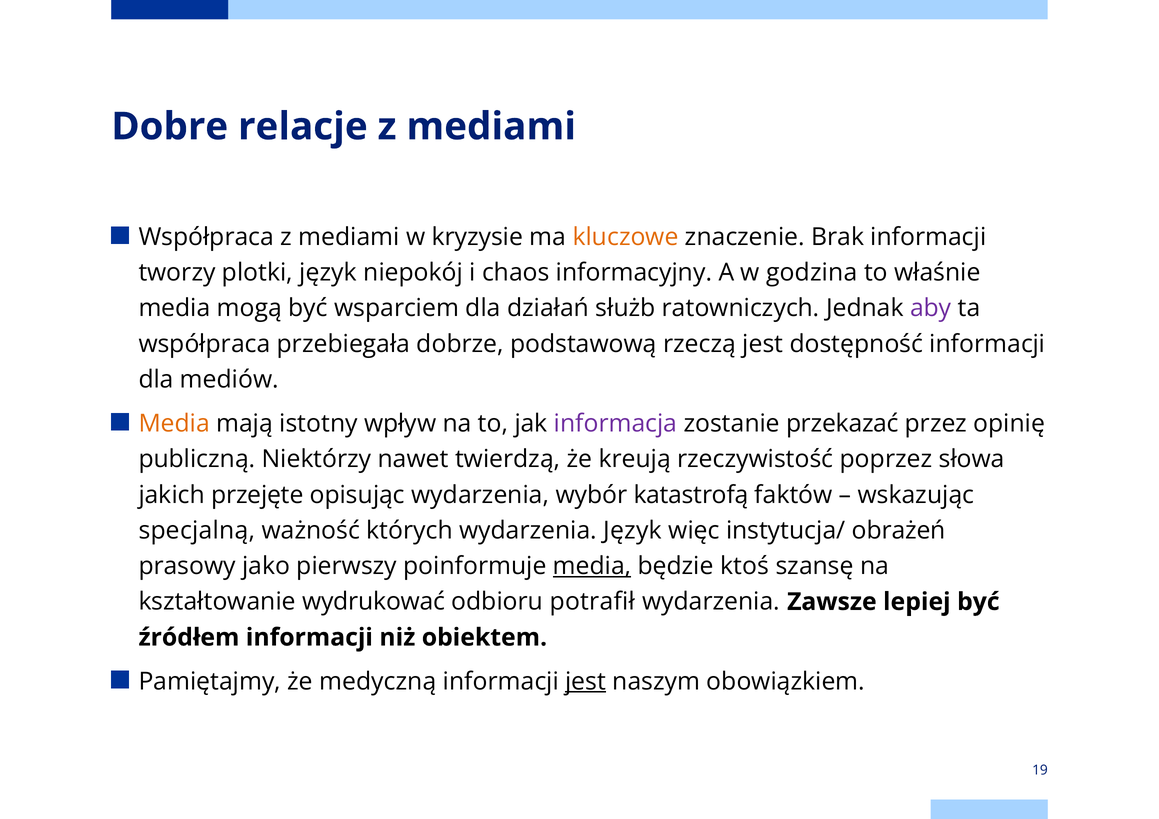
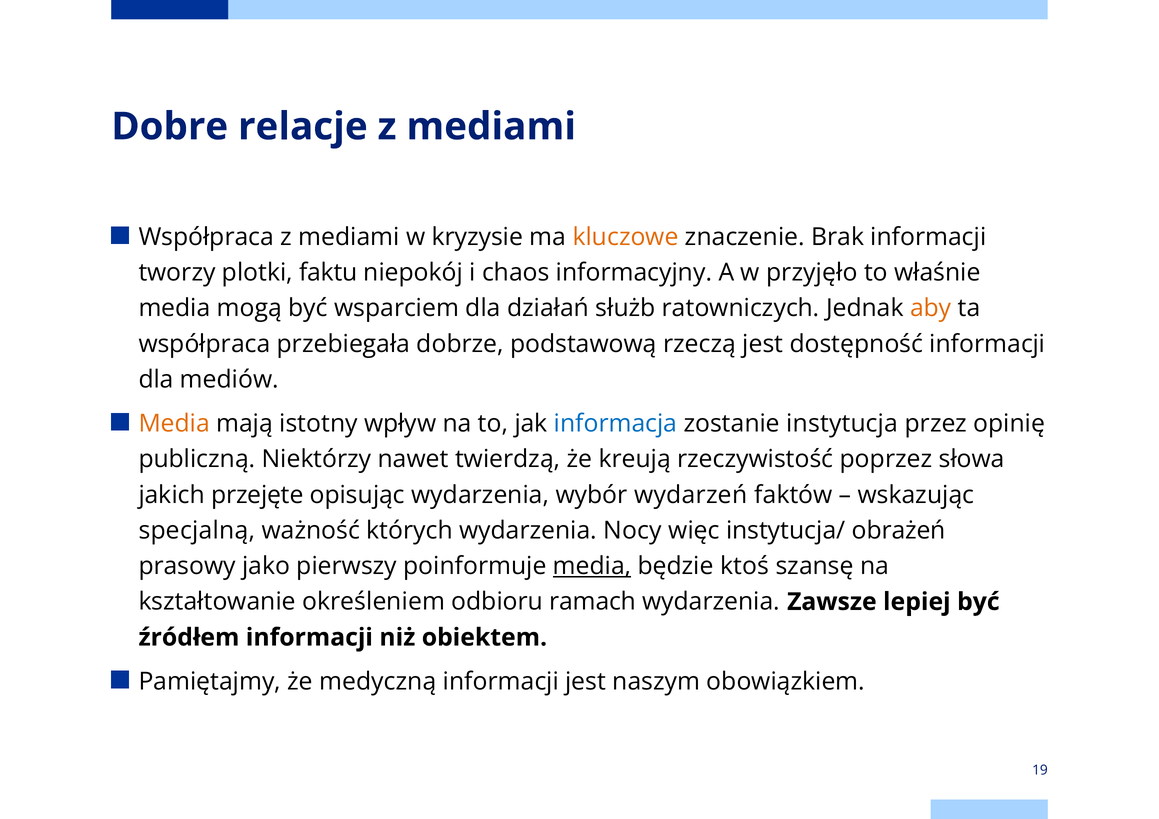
plotki język: język -> faktu (328, 273)
godzina: godzina -> przyjęło (812, 273)
aby colour: purple -> orange (931, 309)
informacja colour: purple -> blue (616, 424)
przekazać: przekazać -> instytucja (842, 424)
katastrofą: katastrofą -> wydarzeń (691, 495)
wydarzenia Język: Język -> Nocy (633, 531)
wydrukować: wydrukować -> określeniem (374, 602)
potrafił: potrafił -> ramach (593, 602)
jest underline: present -> none (586, 682)
